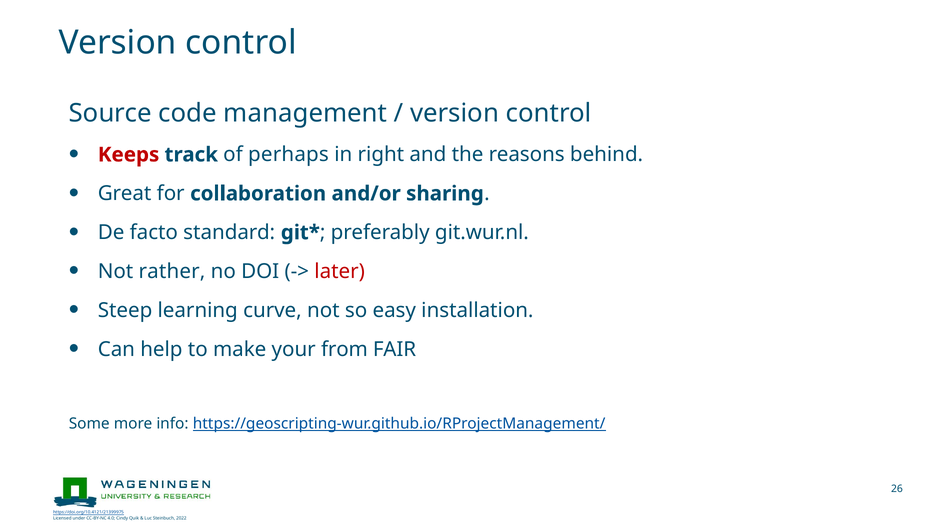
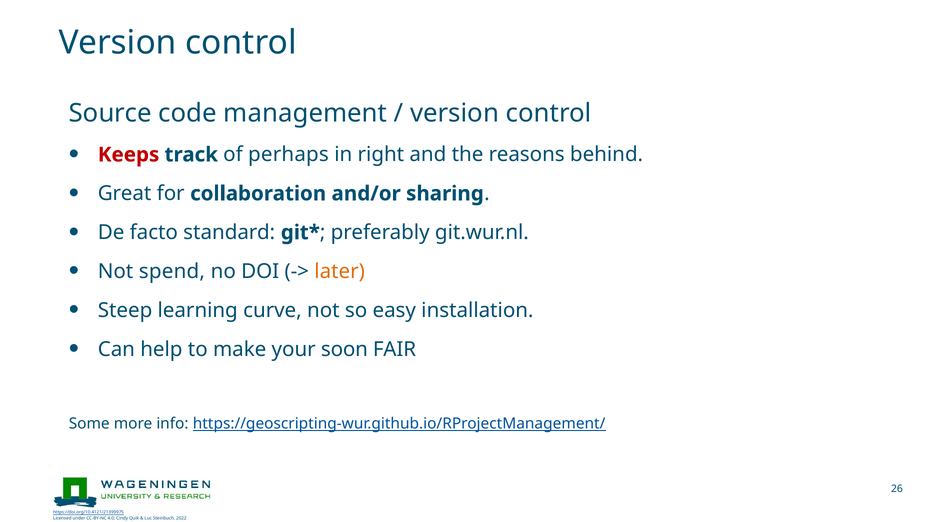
rather: rather -> spend (172, 271)
later colour: red -> orange (340, 271)
from: from -> soon (344, 349)
